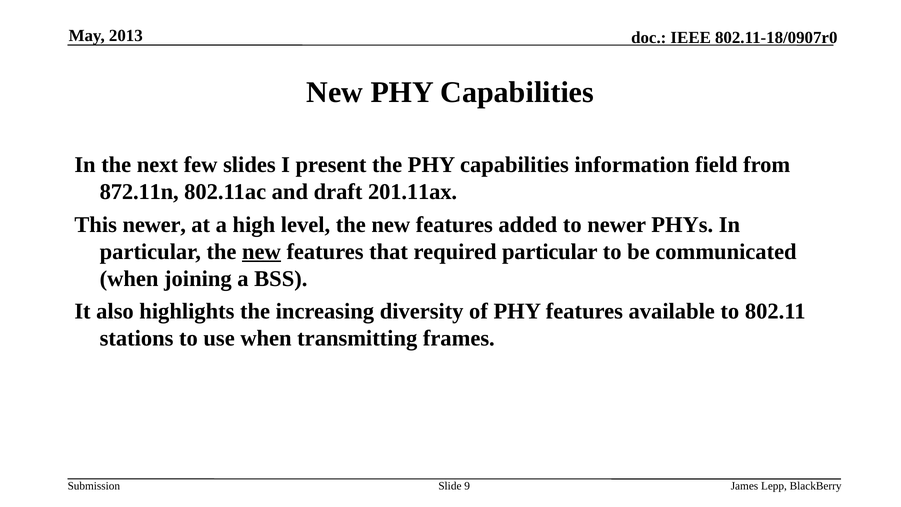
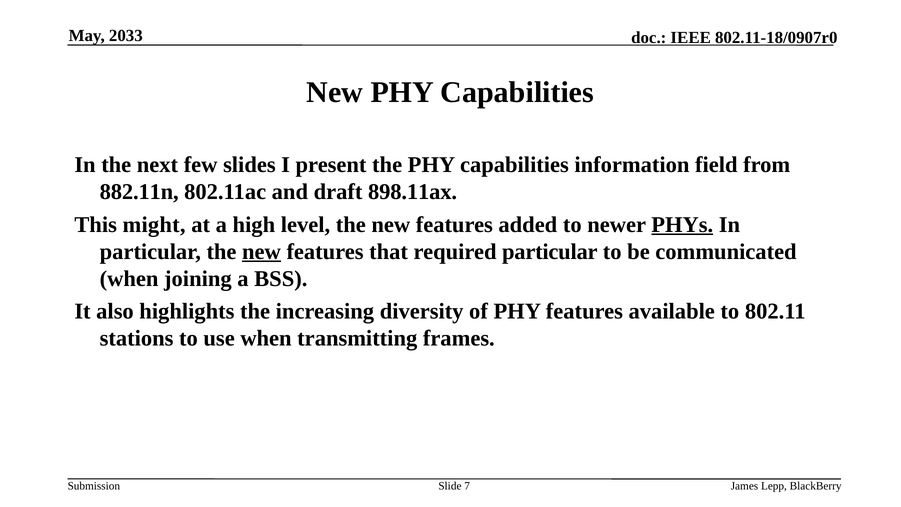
2013: 2013 -> 2033 (126, 36)
872.11n: 872.11n -> 882.11n (139, 192)
201.11ax: 201.11ax -> 898.11ax (413, 192)
This newer: newer -> might (154, 225)
PHYs underline: none -> present (682, 225)
9: 9 -> 7 (467, 486)
